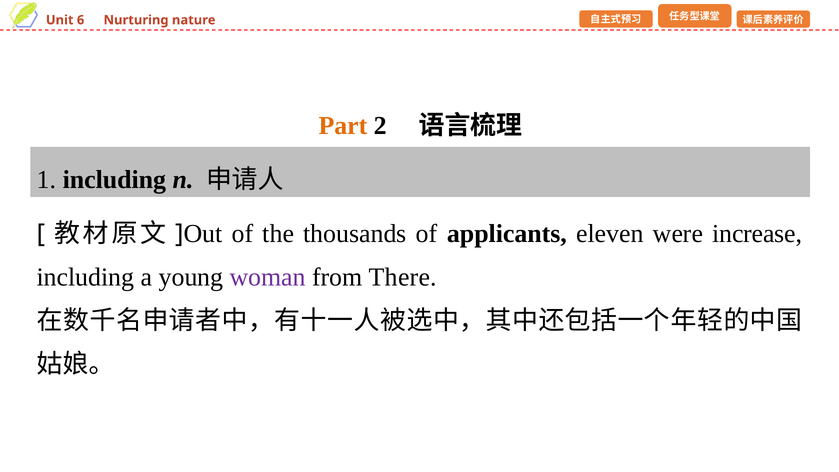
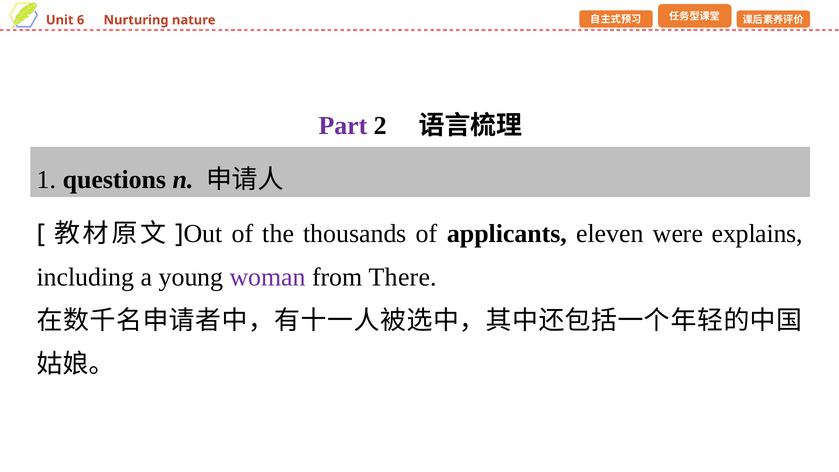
Part colour: orange -> purple (343, 126)
1 including: including -> questions (114, 180)
increase: increase -> explains (757, 234)
